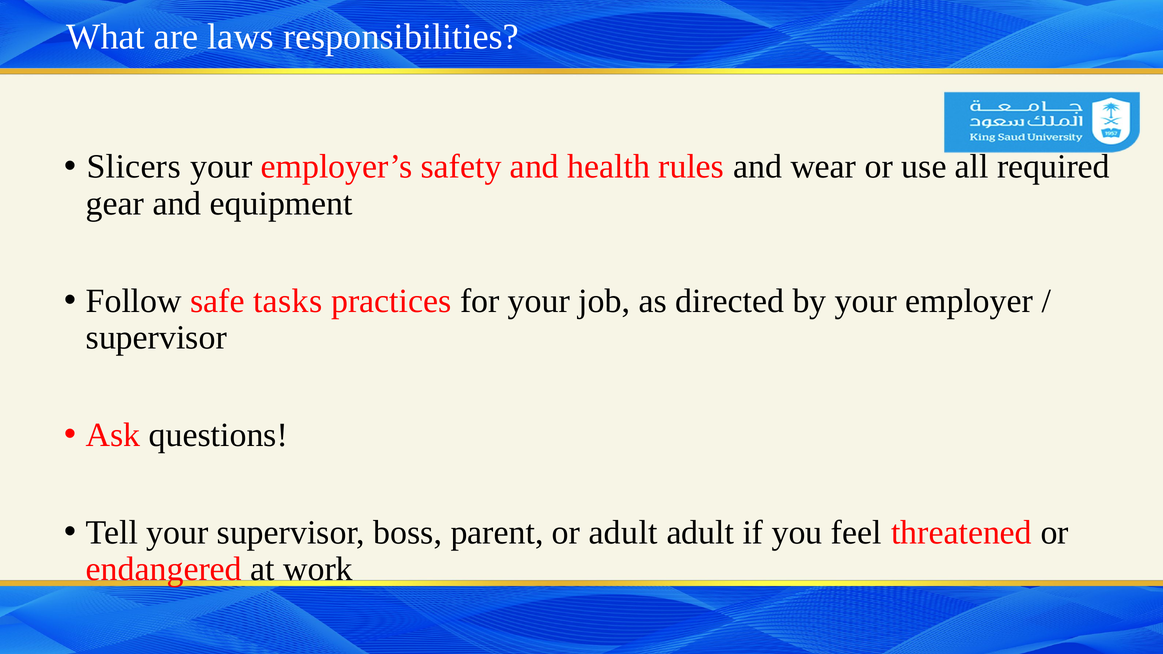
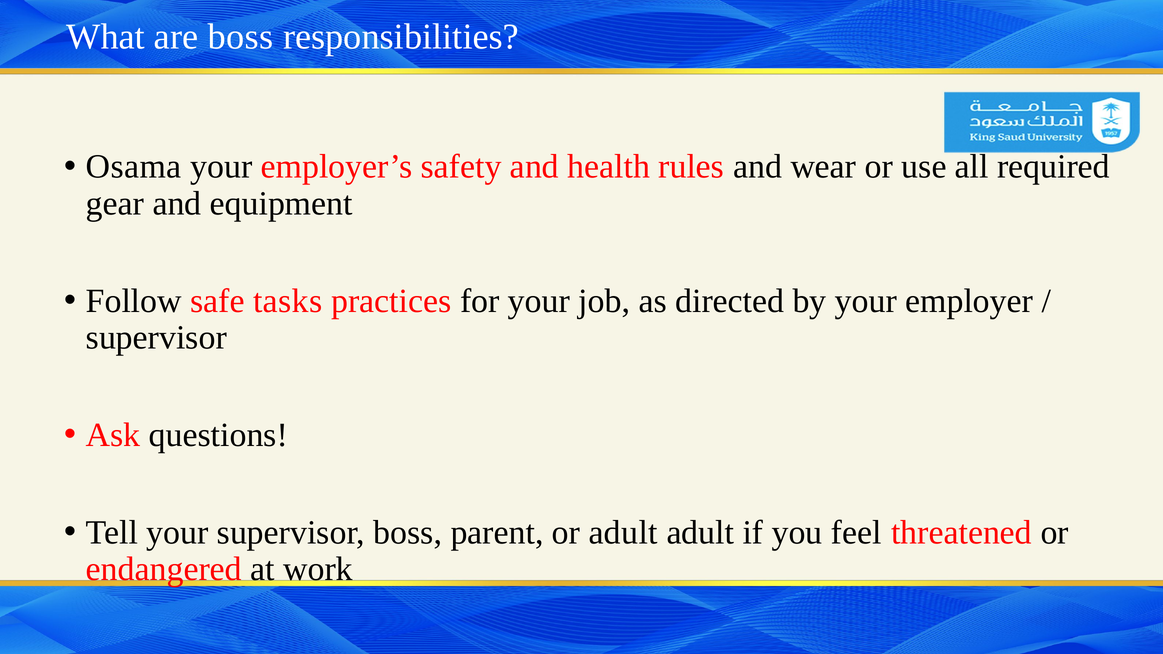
are laws: laws -> boss (240, 37)
Slicers: Slicers -> Osama (134, 167)
